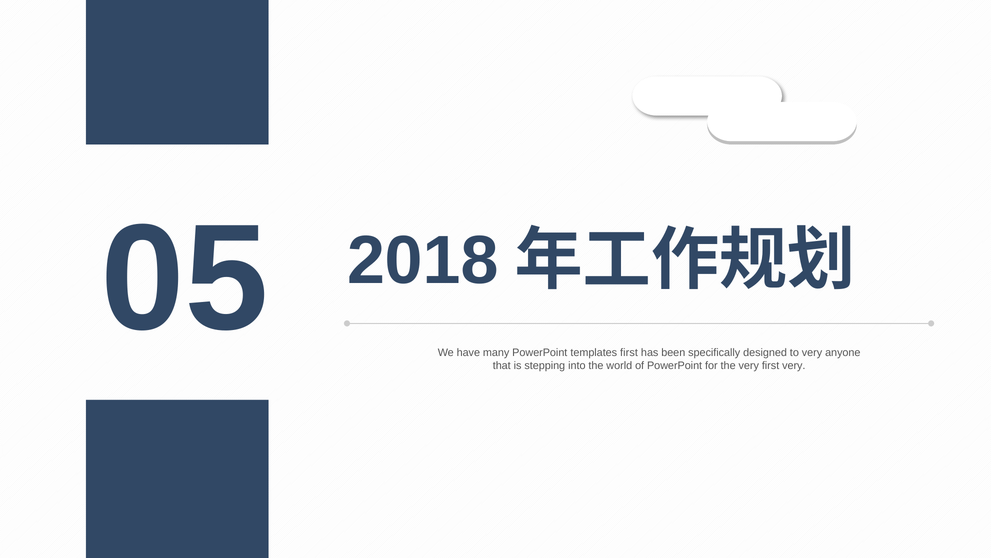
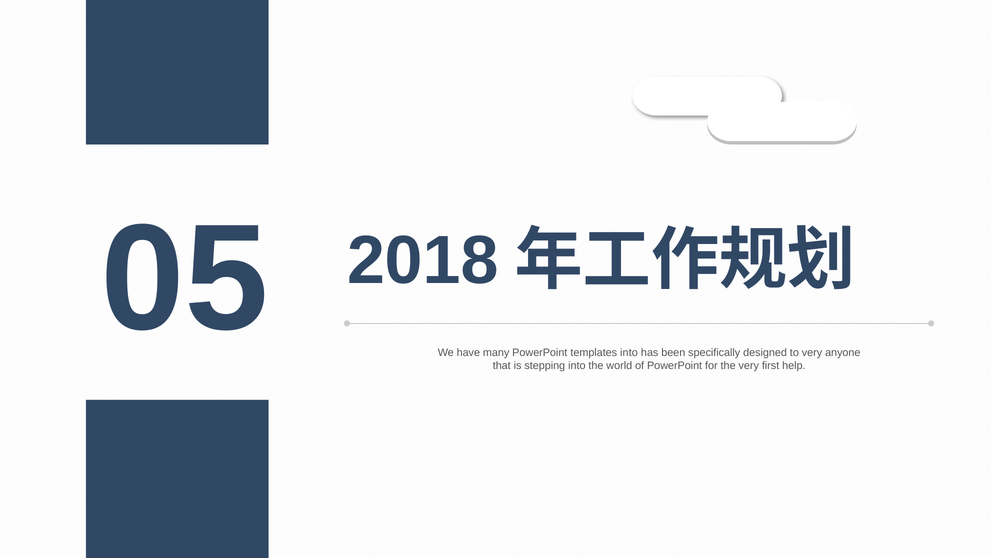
templates first: first -> into (629, 352)
first very: very -> help (794, 365)
